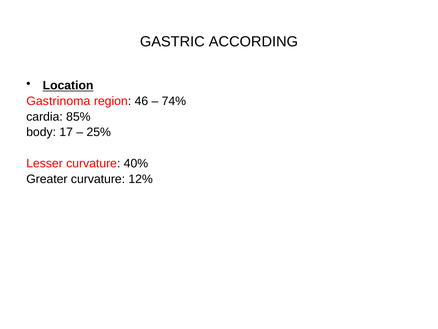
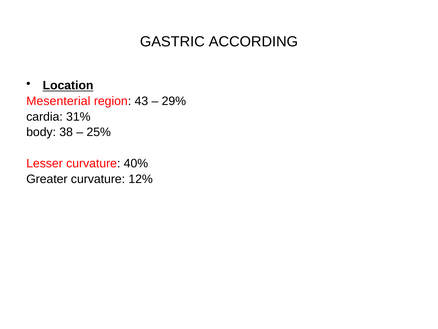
Gastrinoma: Gastrinoma -> Mesenterial (58, 101)
46: 46 -> 43 (141, 101)
74%: 74% -> 29% (174, 101)
85%: 85% -> 31% (78, 116)
17: 17 -> 38 (66, 132)
